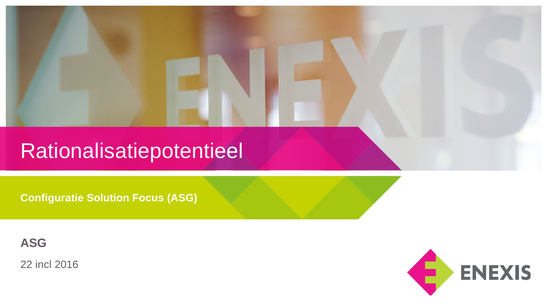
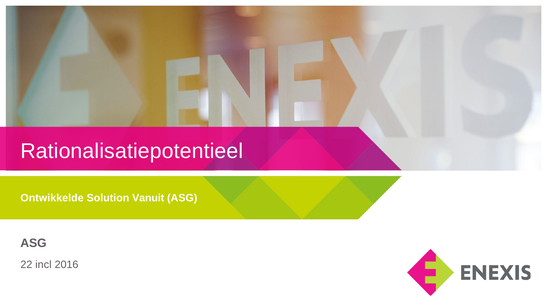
Configuratie: Configuratie -> Ontwikkelde (52, 198)
Focus: Focus -> Vanuit (148, 198)
